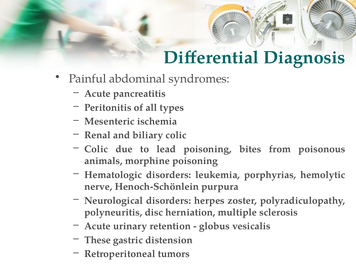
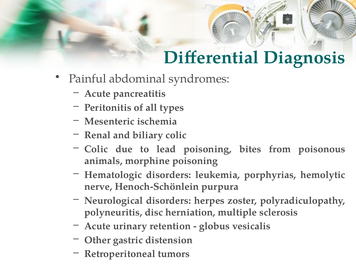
These: These -> Other (97, 240)
